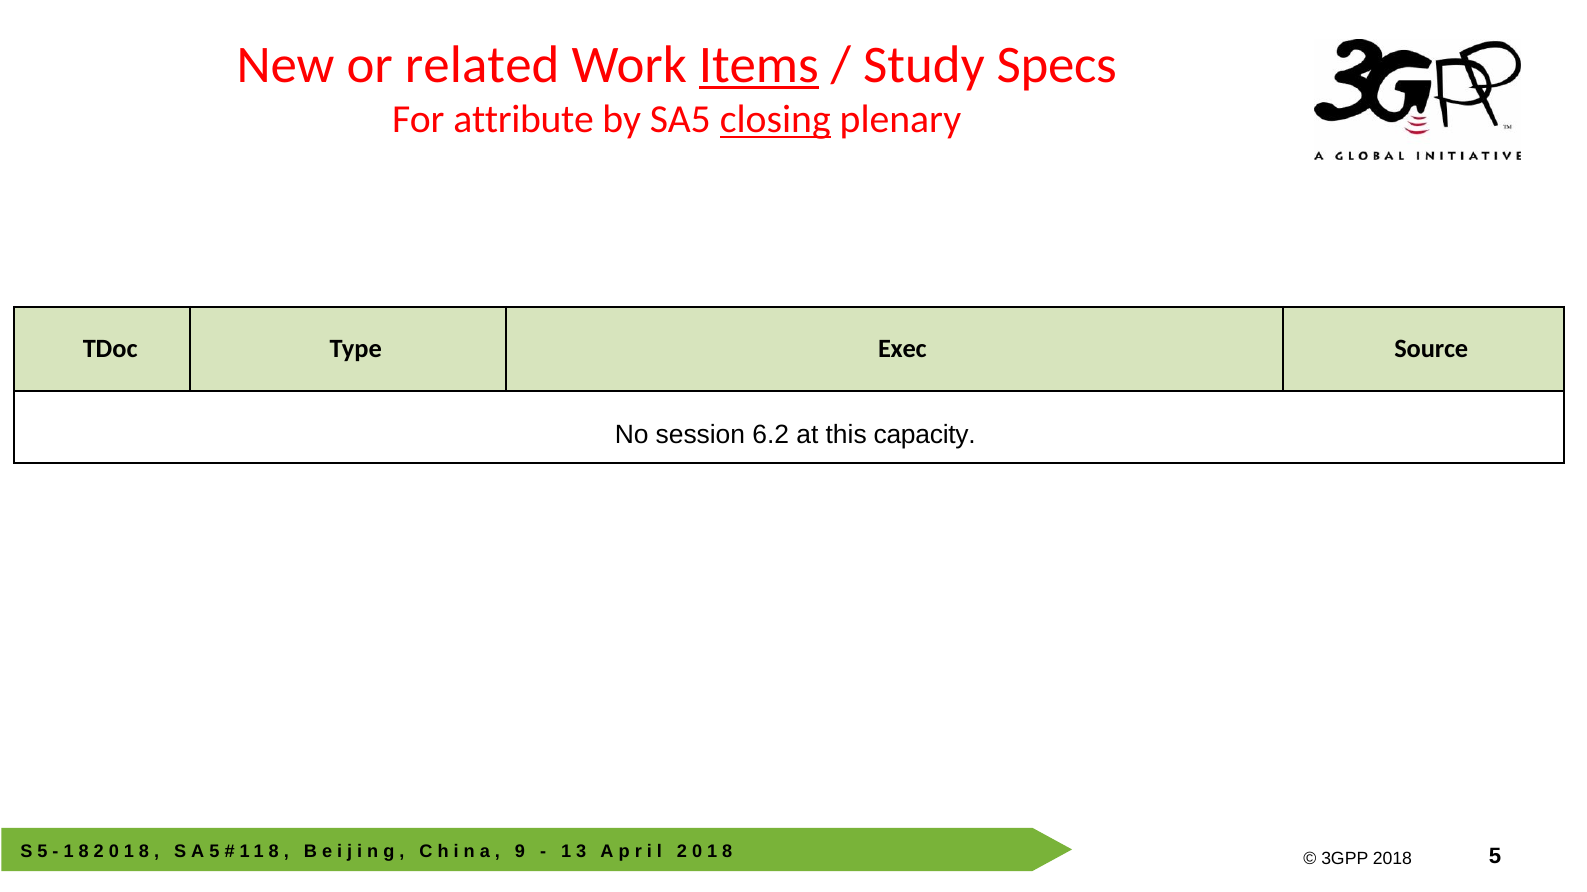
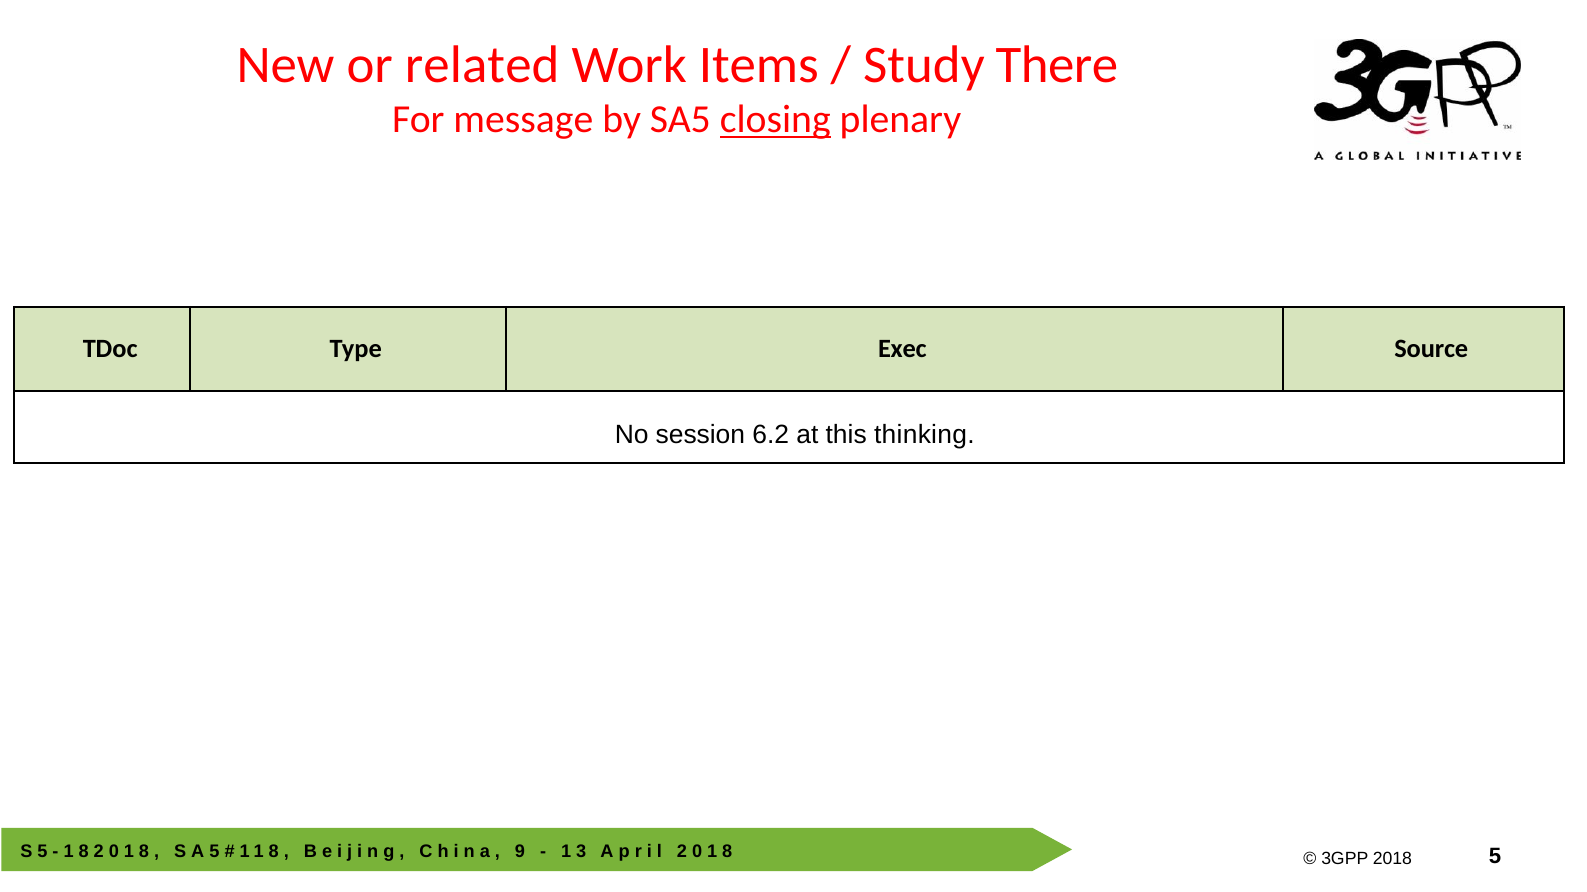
Items underline: present -> none (759, 65)
Specs: Specs -> There (1057, 65)
attribute: attribute -> message (523, 120)
capacity: capacity -> thinking (924, 436)
